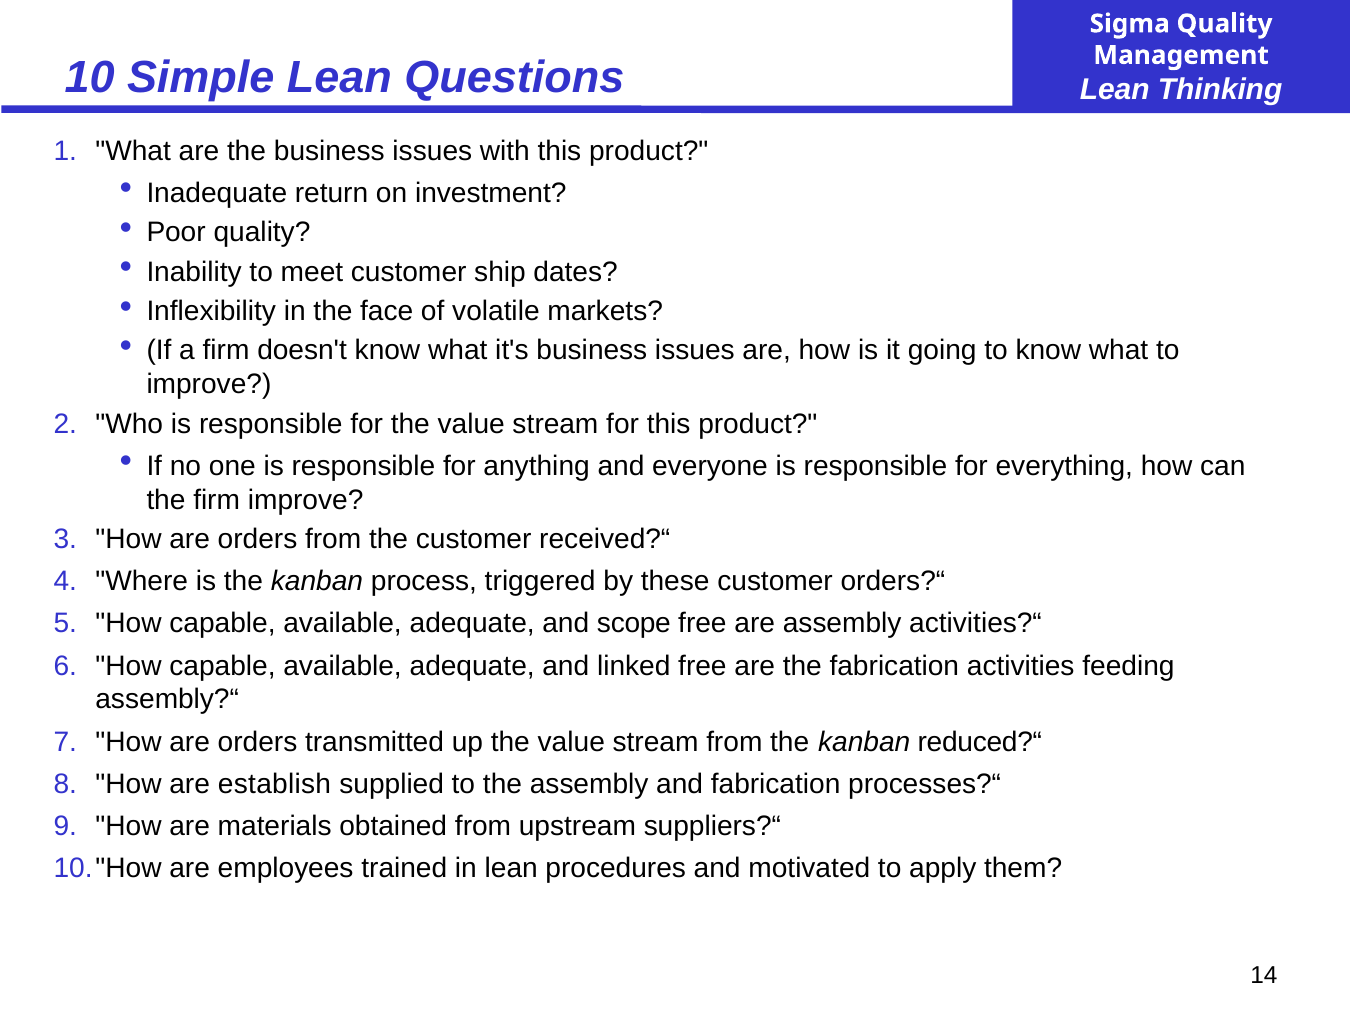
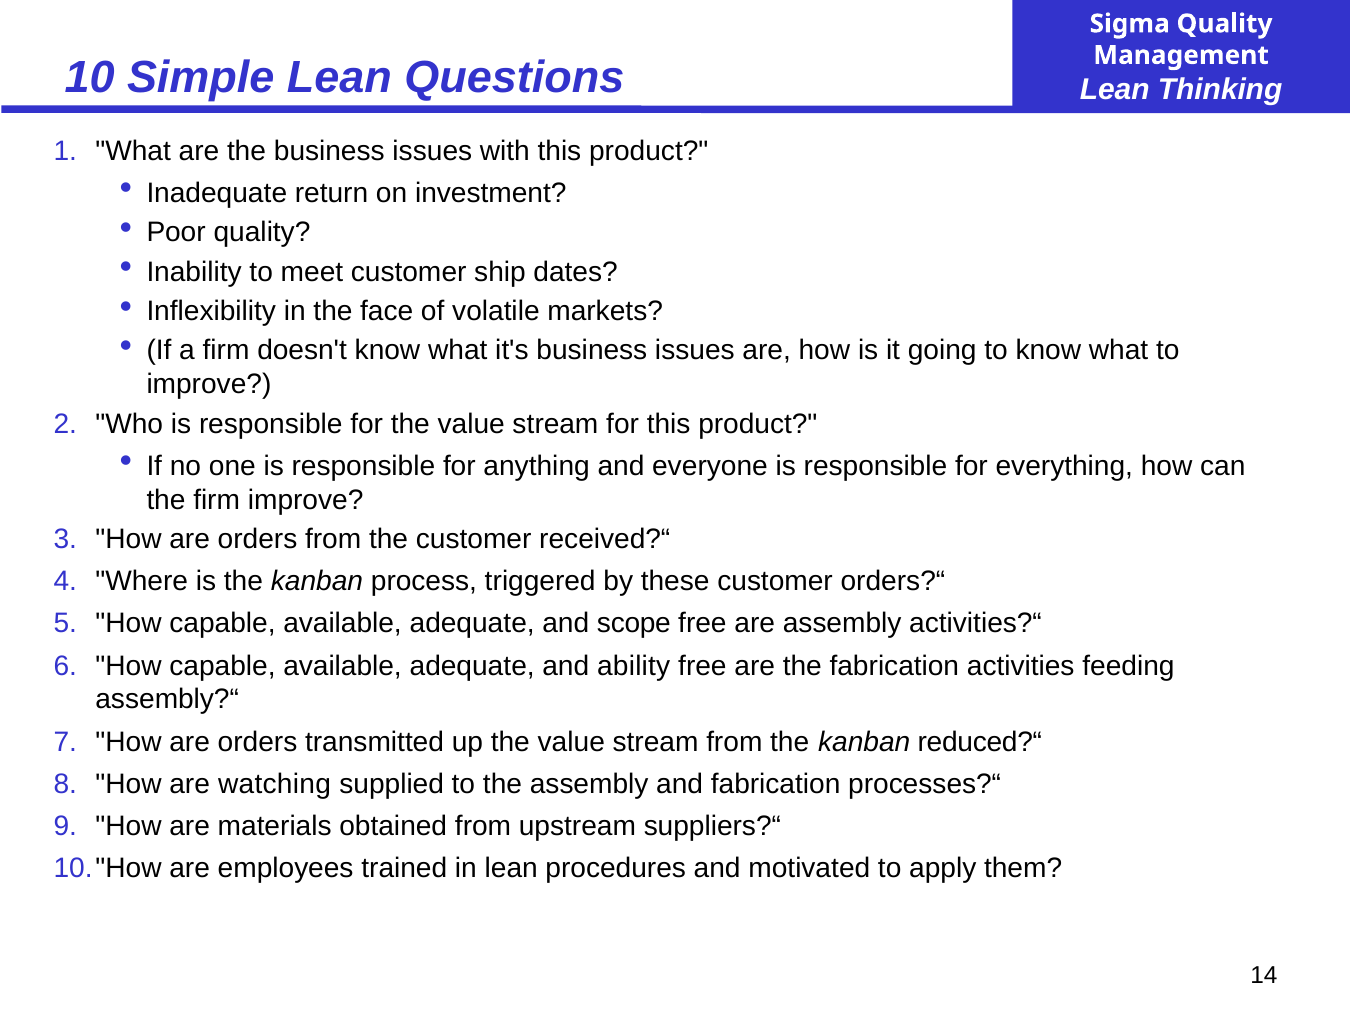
linked: linked -> ability (634, 666)
establish: establish -> watching (275, 784)
